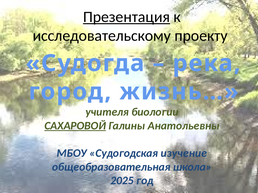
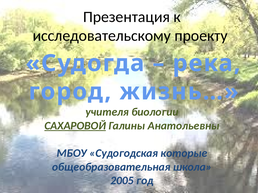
Презентация underline: present -> none (127, 17)
изучение: изучение -> которые (184, 154)
2025: 2025 -> 2005 (122, 181)
